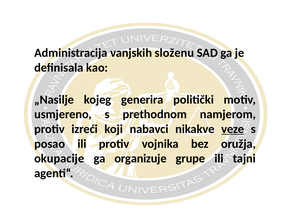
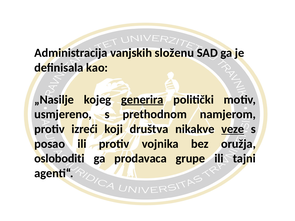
generira underline: none -> present (142, 100)
nabavci: nabavci -> društva (149, 129)
okupacije: okupacije -> osloboditi (59, 159)
organizuje: organizuje -> prodavaca (141, 159)
